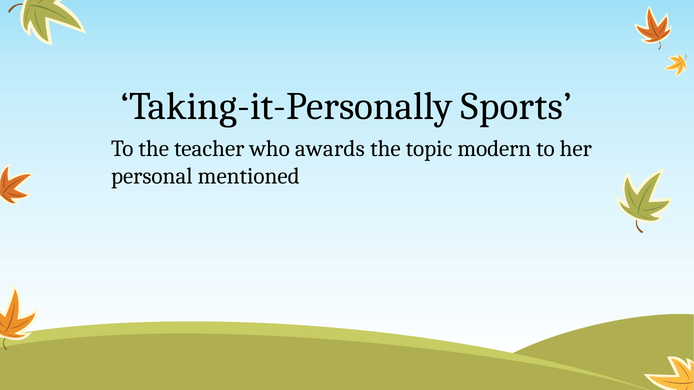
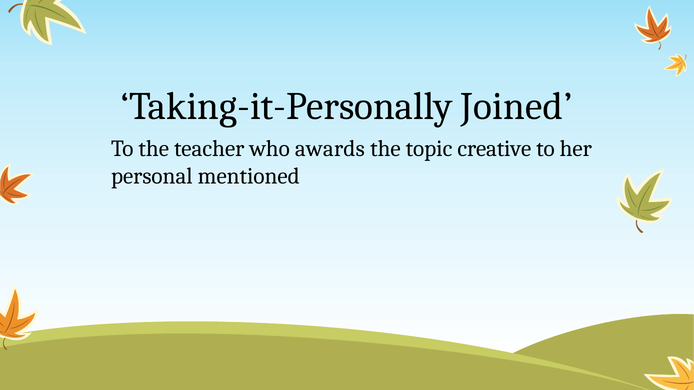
Sports: Sports -> Joined (517, 107)
modern: modern -> creative (494, 149)
